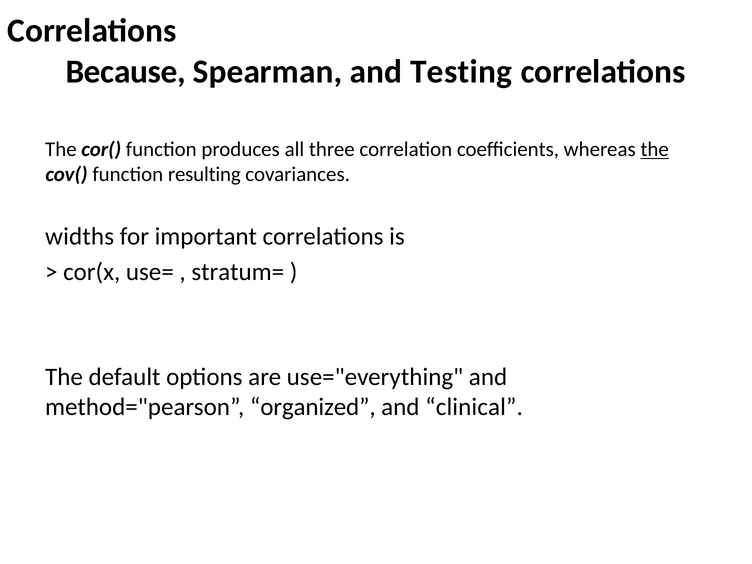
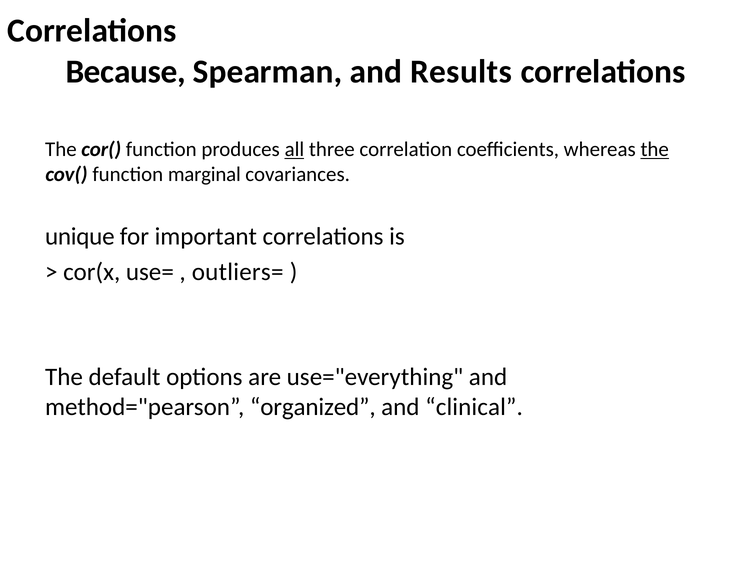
Testing: Testing -> Results (461, 72)
all underline: none -> present (294, 149)
resulting: resulting -> marginal (204, 175)
widths: widths -> unique (80, 237)
stratum=: stratum= -> outliers= (238, 272)
